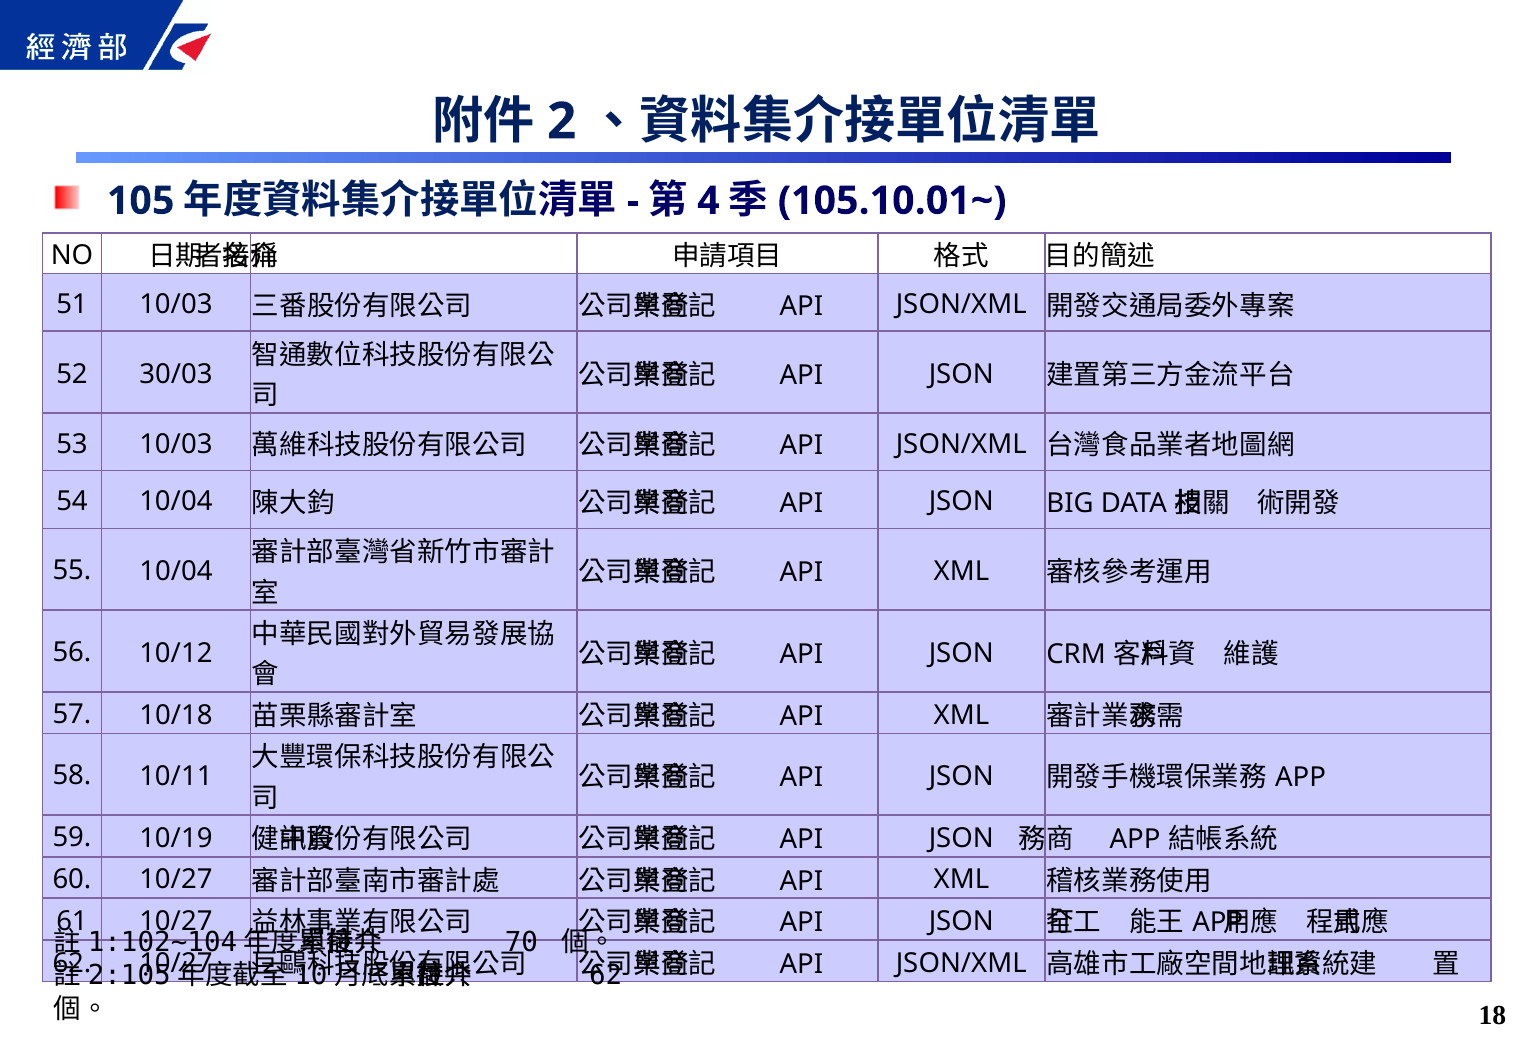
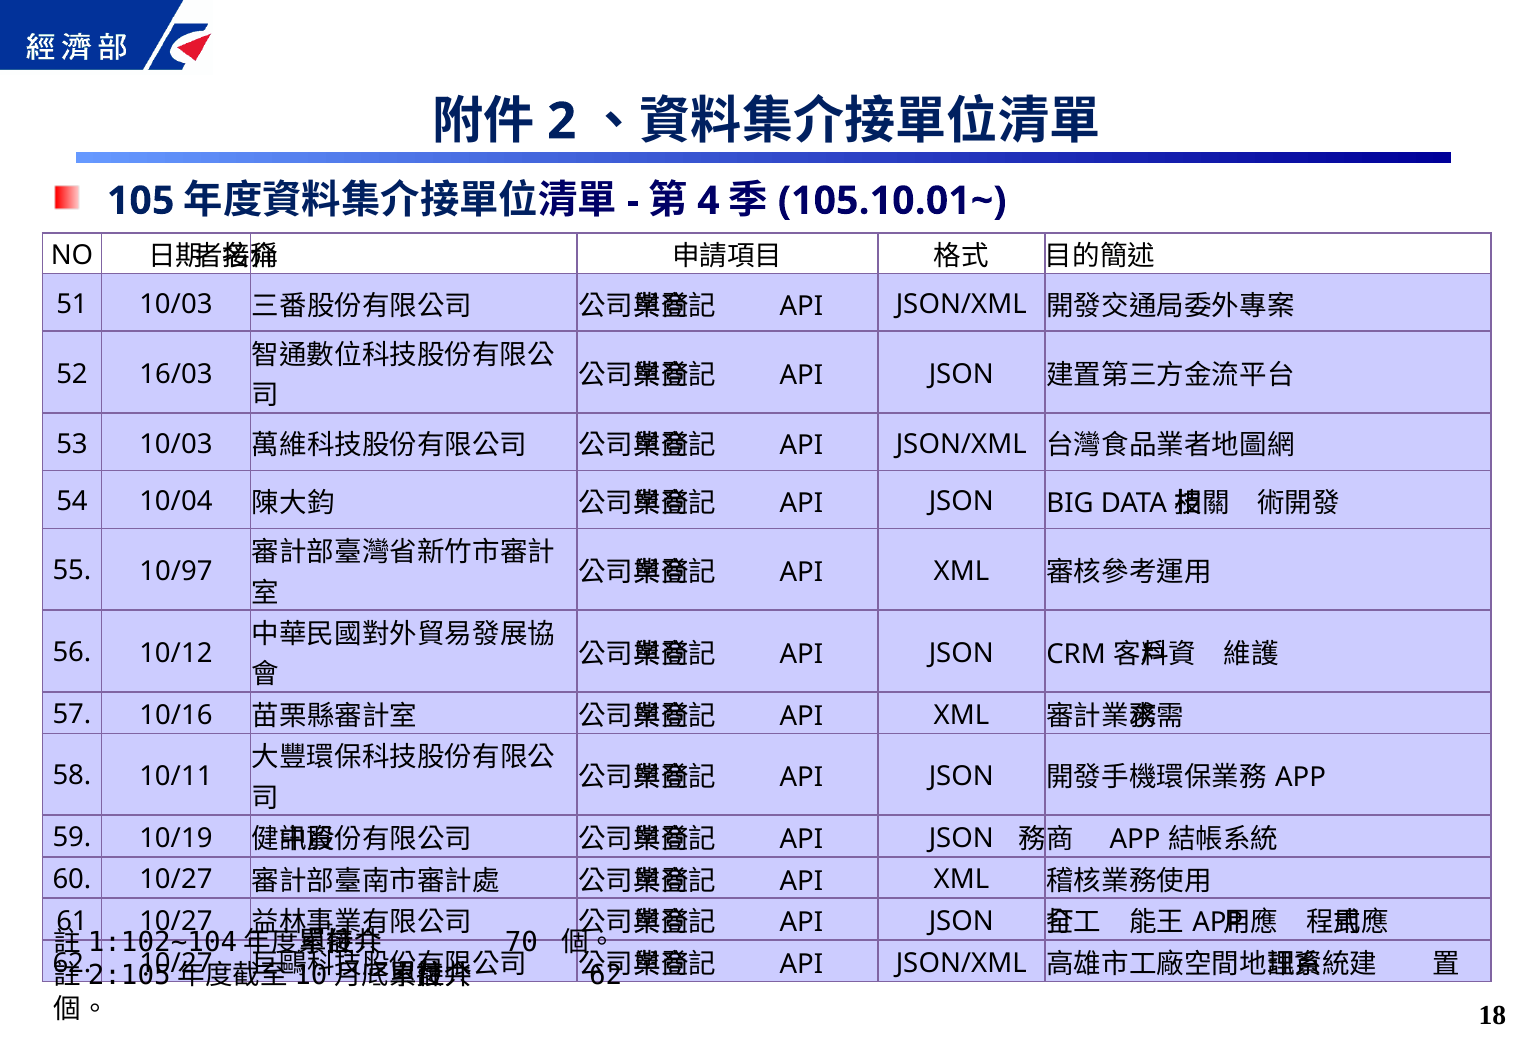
30/03: 30/03 -> 16/03 (176, 374)
55 10/04: 10/04 -> 10/97 (176, 572)
10/18: 10/18 -> 10/16 (176, 715)
